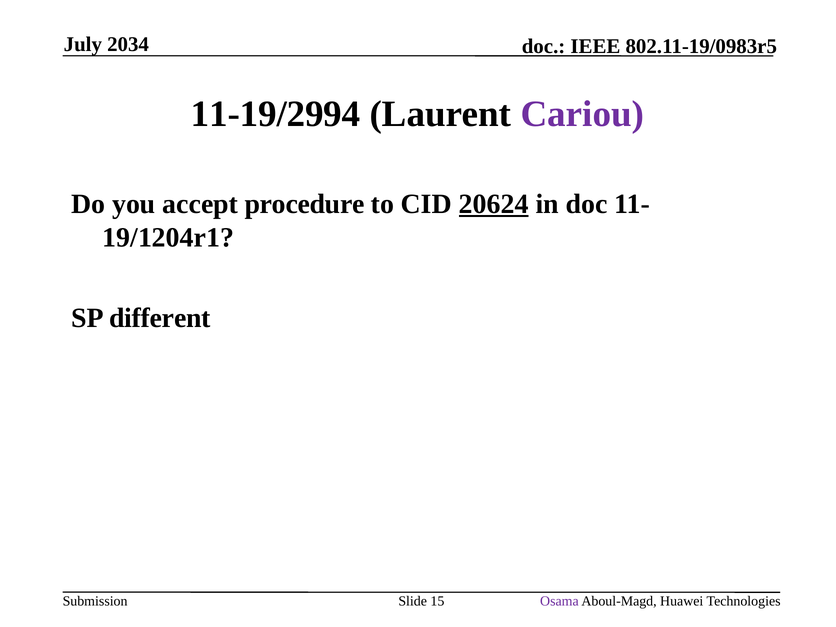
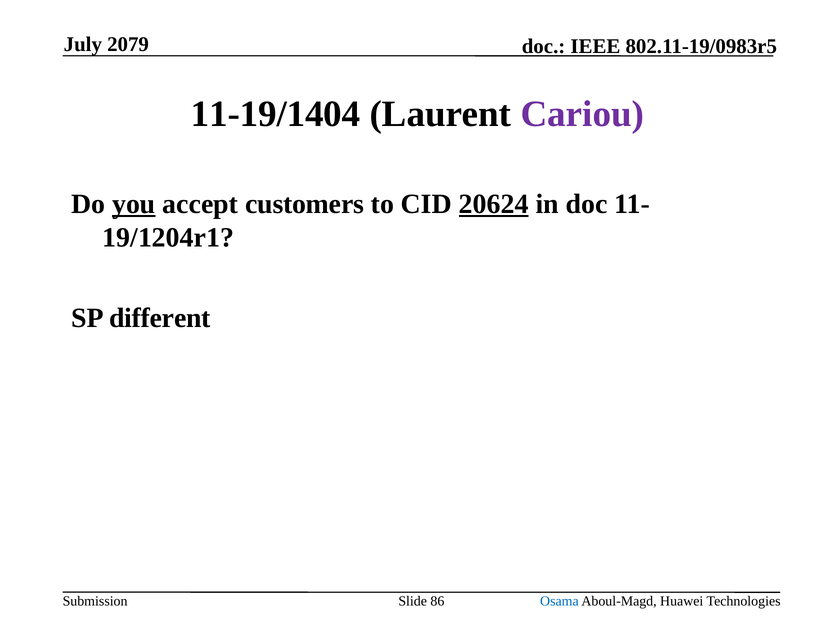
2034: 2034 -> 2079 (128, 44)
11-19/2994: 11-19/2994 -> 11-19/1404 (276, 114)
you underline: none -> present (134, 204)
procedure: procedure -> customers (305, 204)
15: 15 -> 86 (437, 601)
Osama colour: purple -> blue (559, 601)
